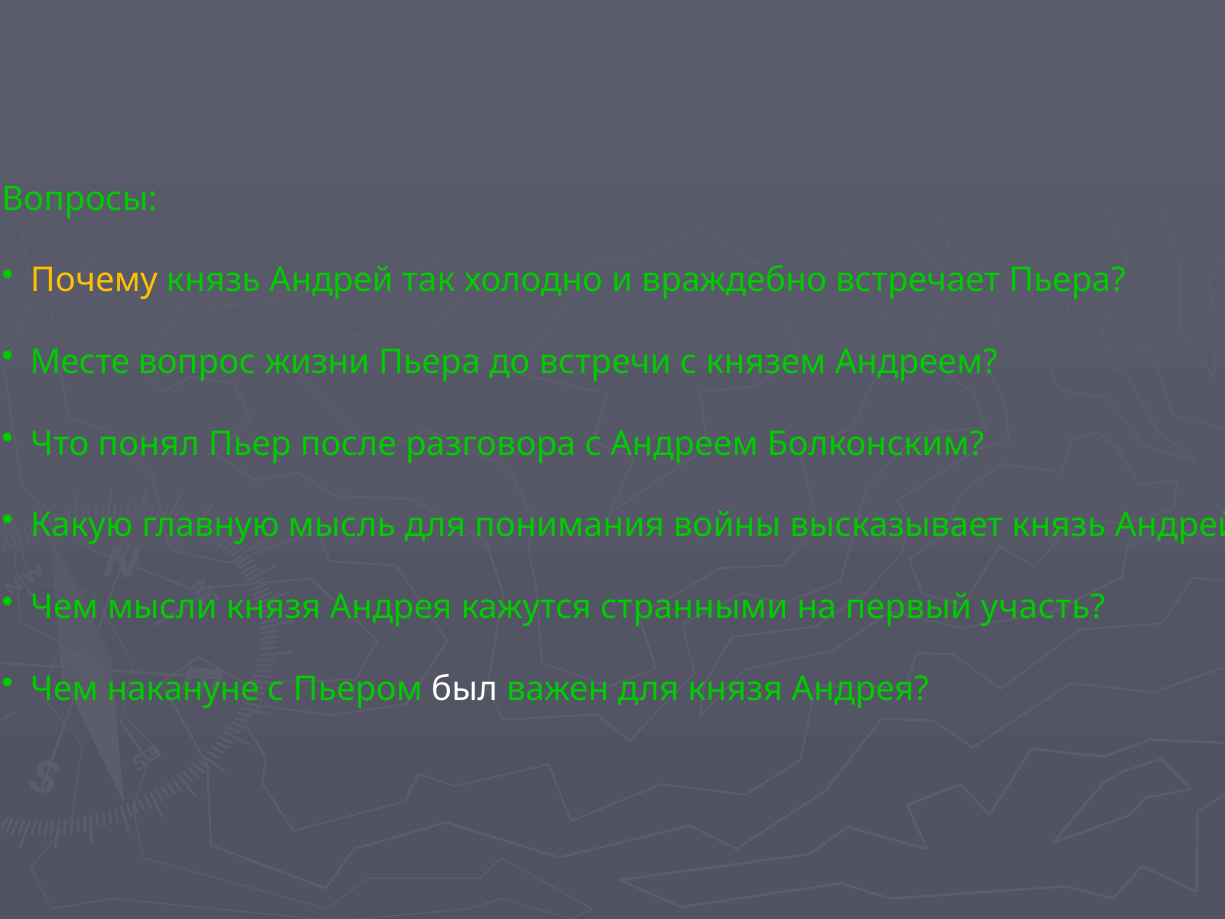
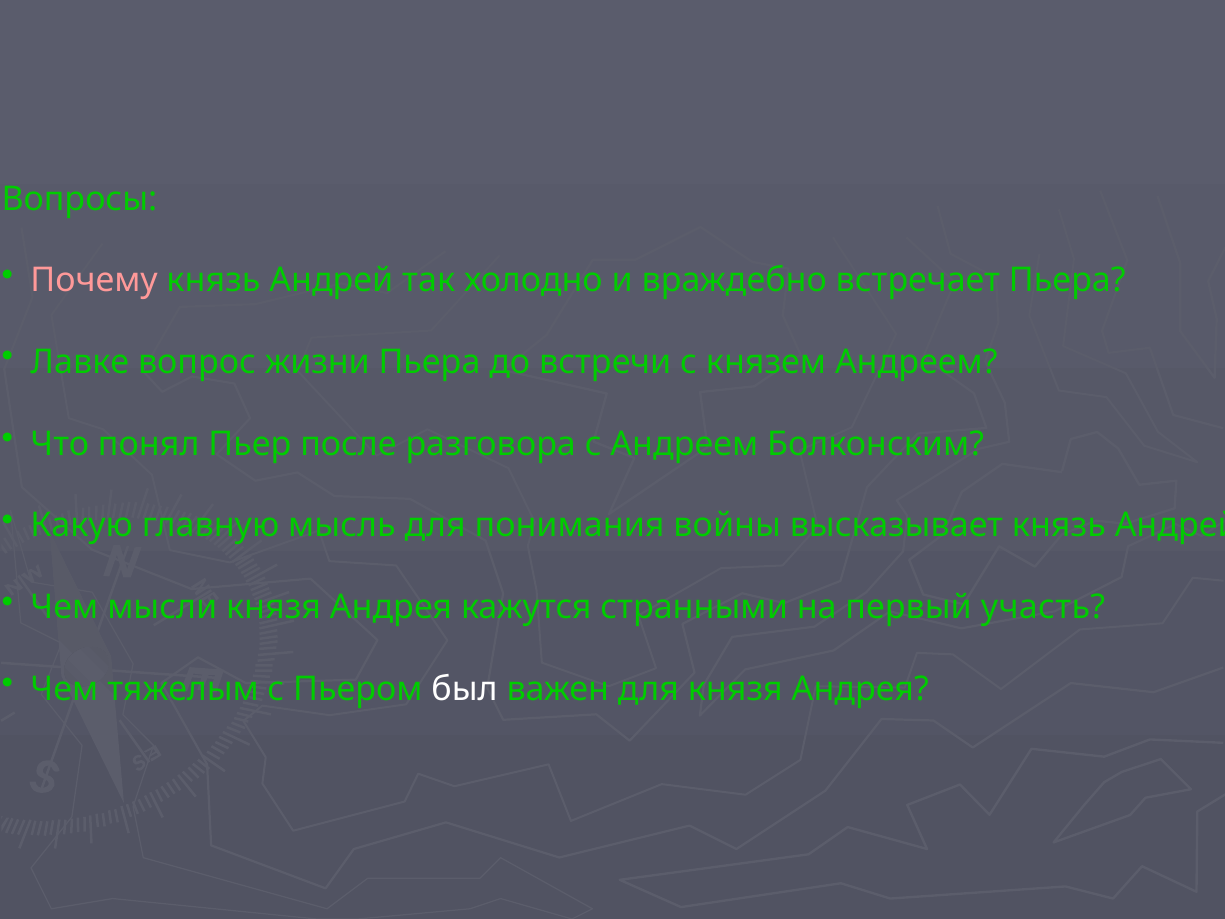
Почему colour: yellow -> pink (94, 280)
Месте: Месте -> Лавке (80, 362)
накануне: накануне -> тяжелым (183, 689)
